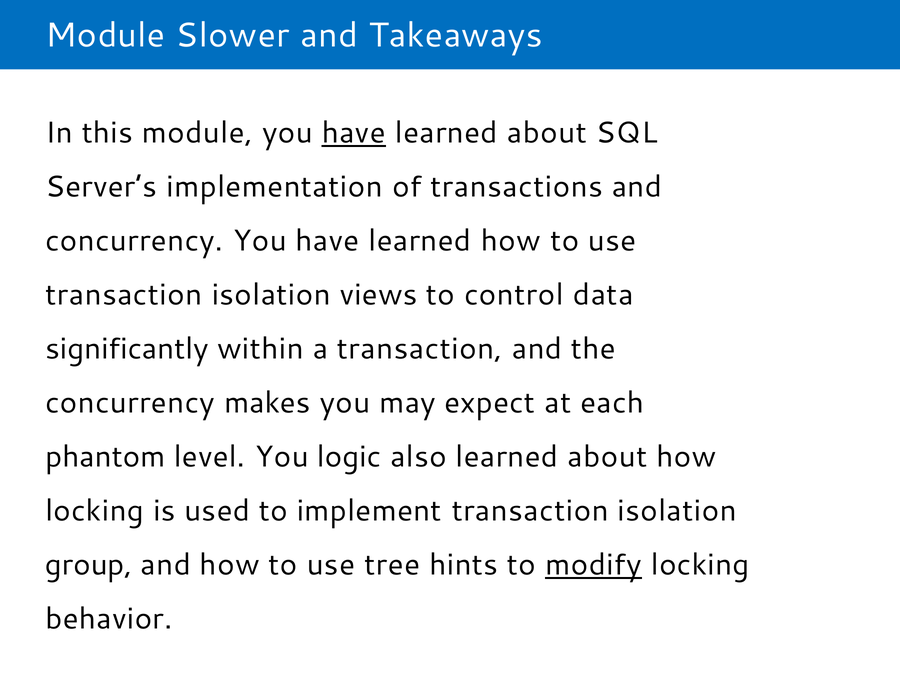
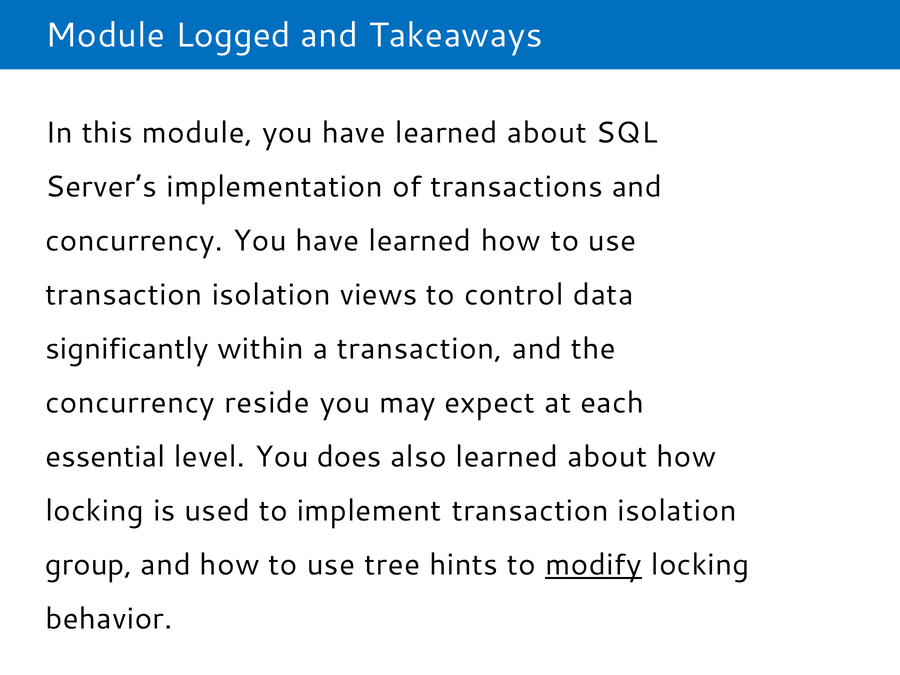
Slower: Slower -> Logged (233, 35)
have underline: present -> none (354, 133)
makes: makes -> reside (267, 403)
phantom: phantom -> essential (105, 457)
logic: logic -> does (349, 457)
